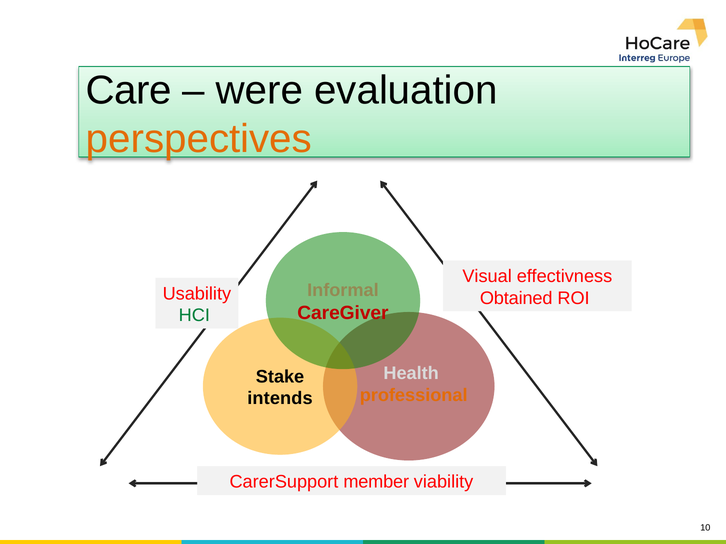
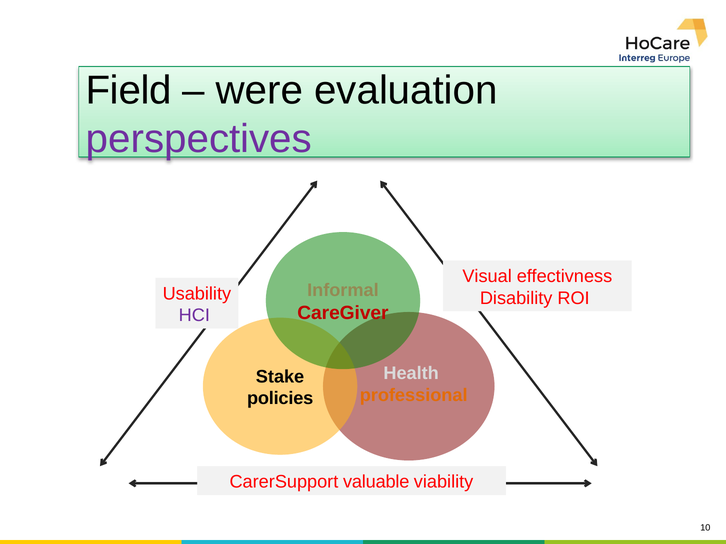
Care: Care -> Field (129, 91)
perspectives colour: orange -> purple (199, 139)
Obtained: Obtained -> Disability (516, 298)
HCI colour: green -> purple (194, 316)
intends: intends -> policies (280, 399)
member: member -> valuable (376, 482)
